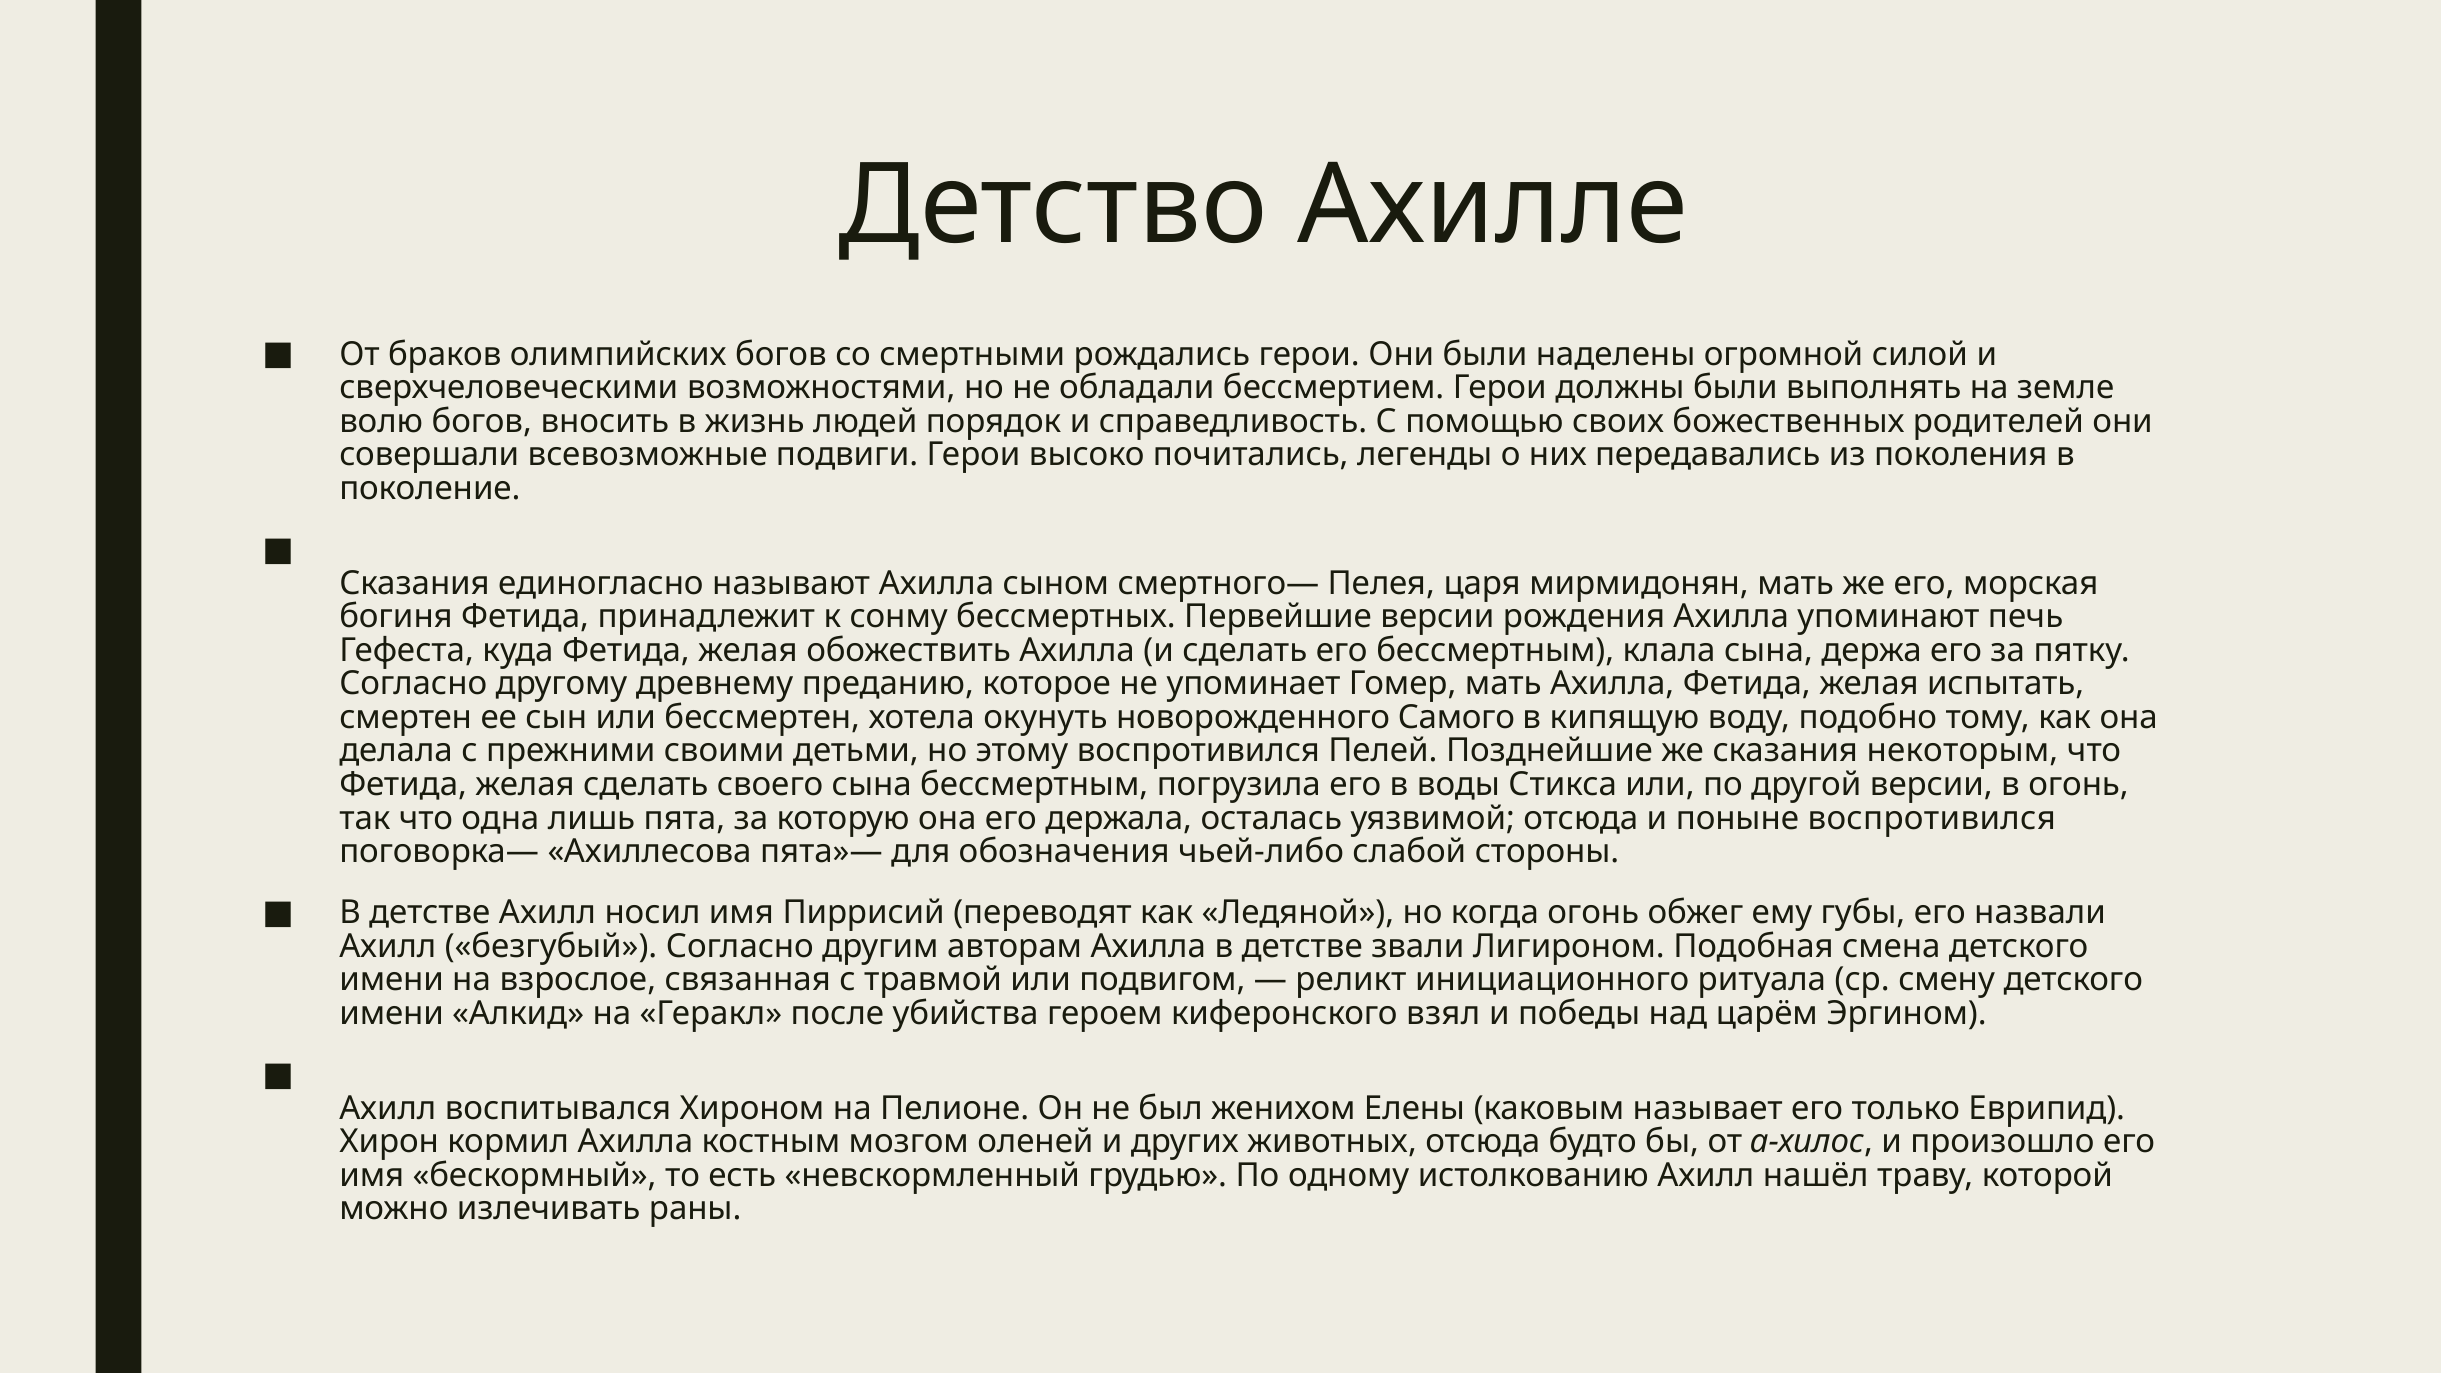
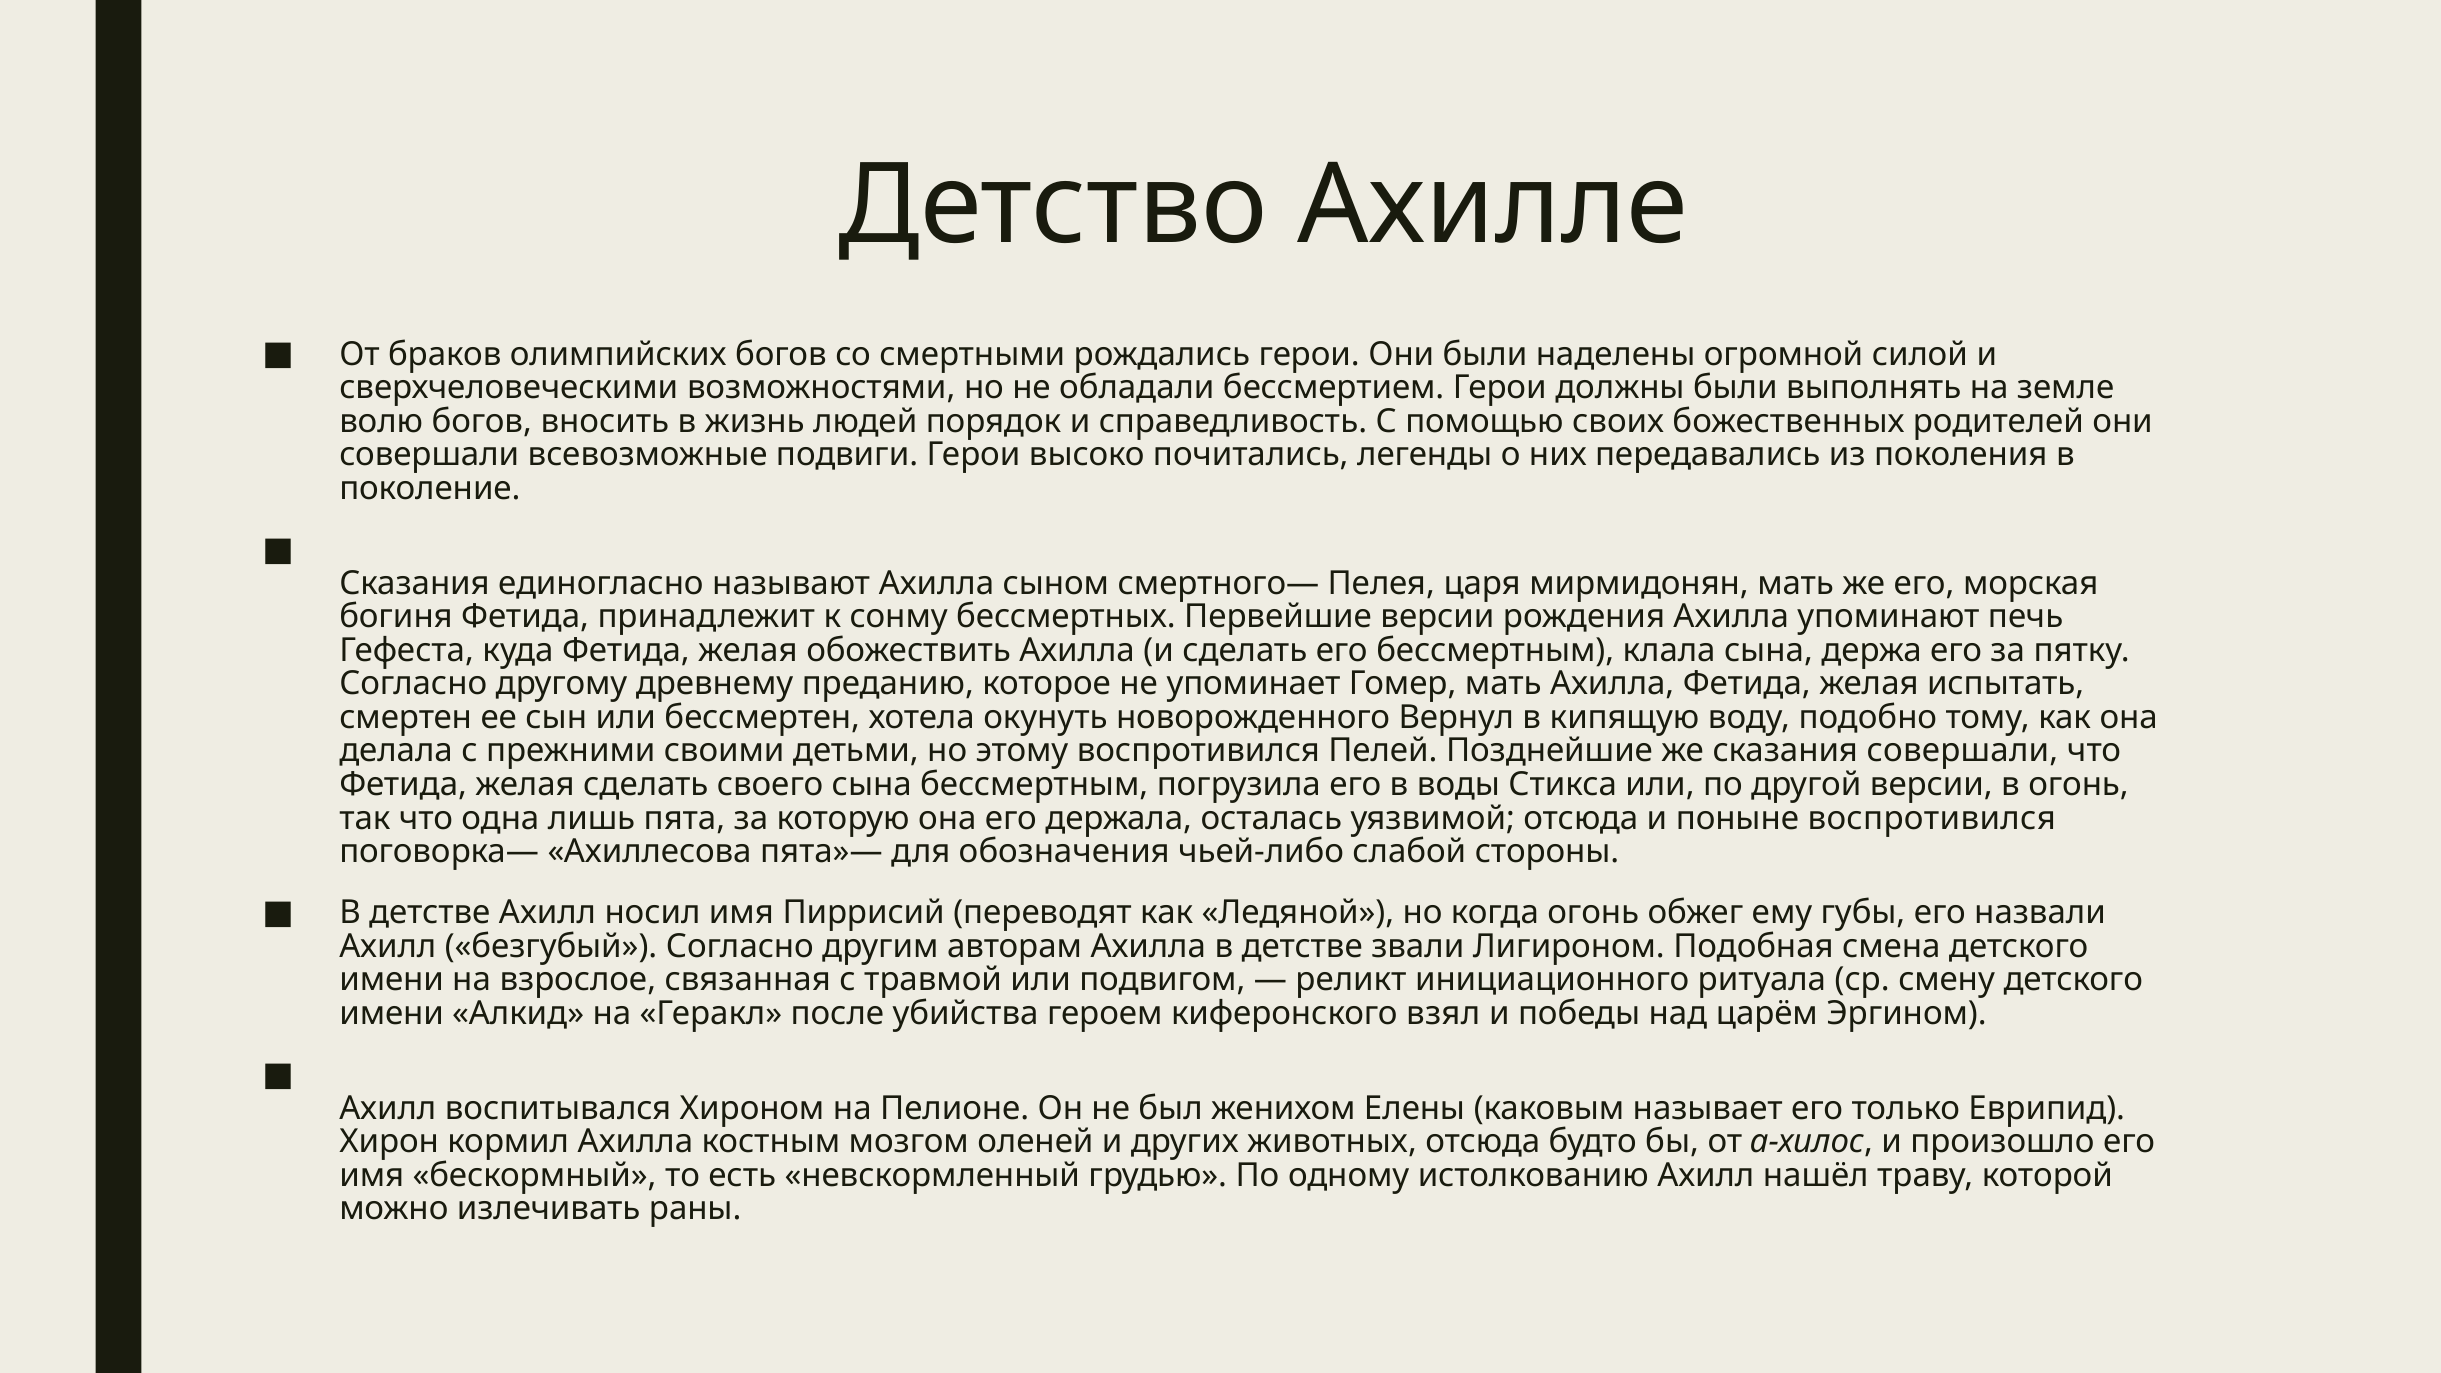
Самого: Самого -> Вернул (1456, 717)
сказания некоторым: некоторым -> совершали (1962, 751)
